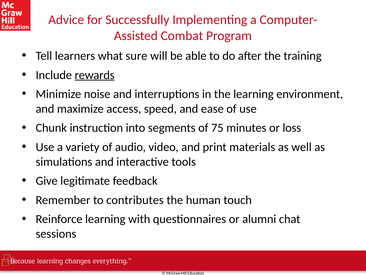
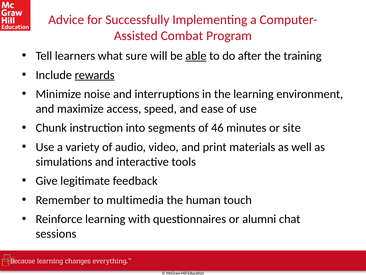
able underline: none -> present (196, 56)
75: 75 -> 46 (217, 128)
loss: loss -> site (292, 128)
contributes: contributes -> multimedia (135, 200)
